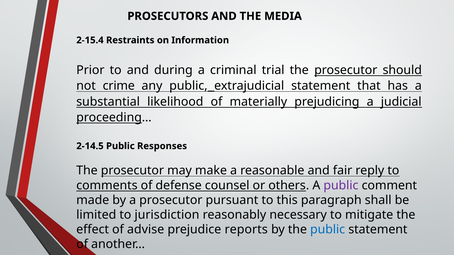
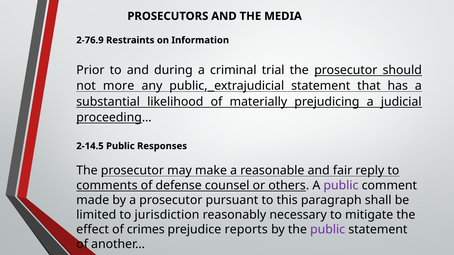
2-15.4: 2-15.4 -> 2-76.9 (90, 40)
crime: crime -> more (119, 86)
advise: advise -> crimes (146, 230)
public colour: blue -> purple (328, 230)
